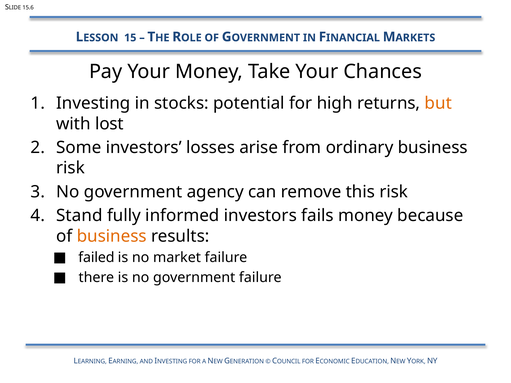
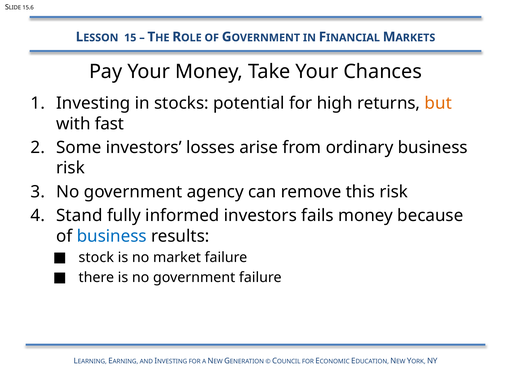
lost: lost -> fast (109, 124)
business colour: orange -> blue (112, 236)
failed: failed -> stock (96, 258)
